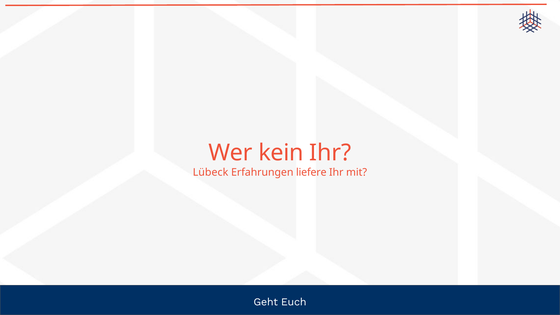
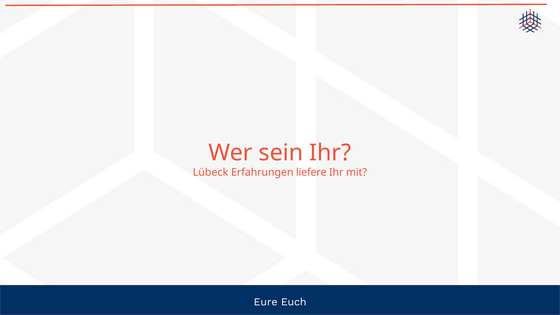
kein: kein -> sein (281, 153)
Geht: Geht -> Eure (266, 302)
